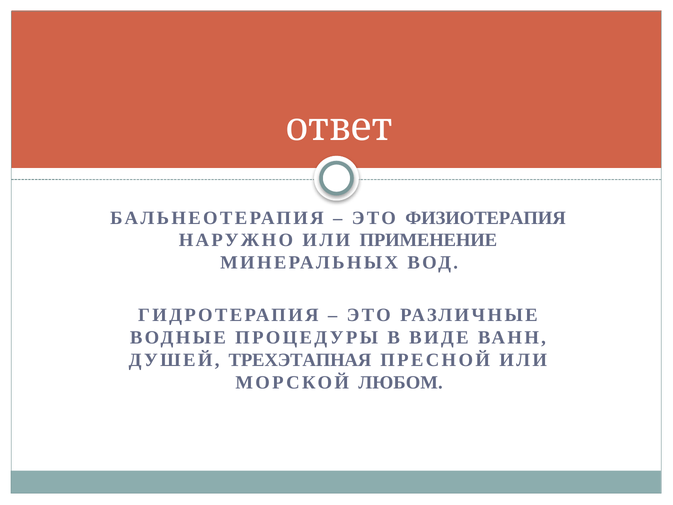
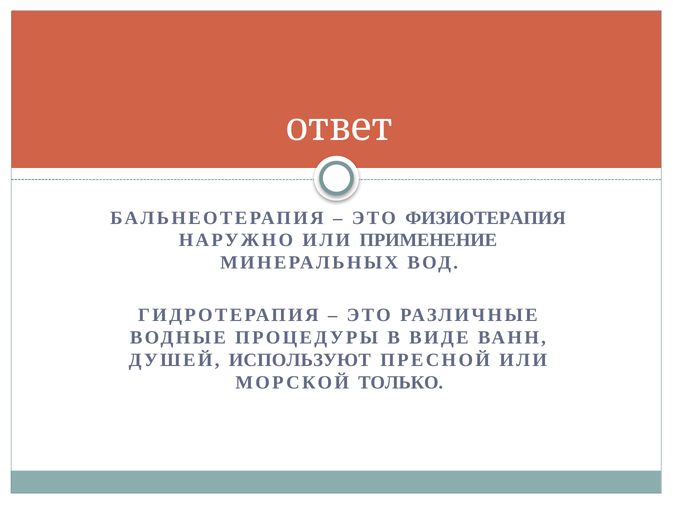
ТРЕХЭТАПНАЯ: ТРЕХЭТАПНАЯ -> ИСПОЛЬЗУЮТ (300, 360)
ЛЮБОМ: ЛЮБОМ -> ТОЛЬКО (401, 382)
